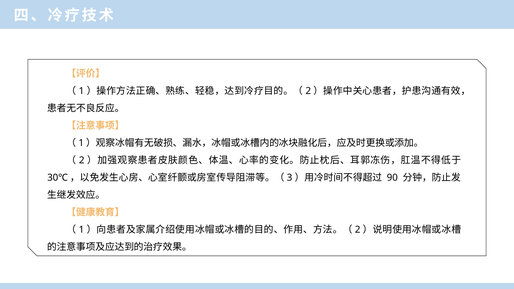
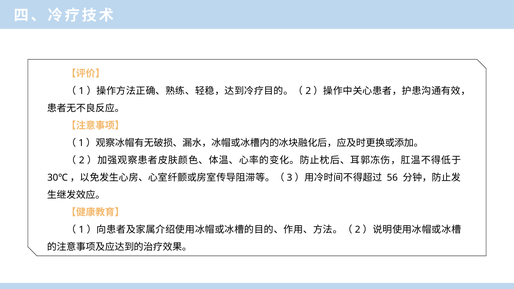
90: 90 -> 56 (392, 178)
